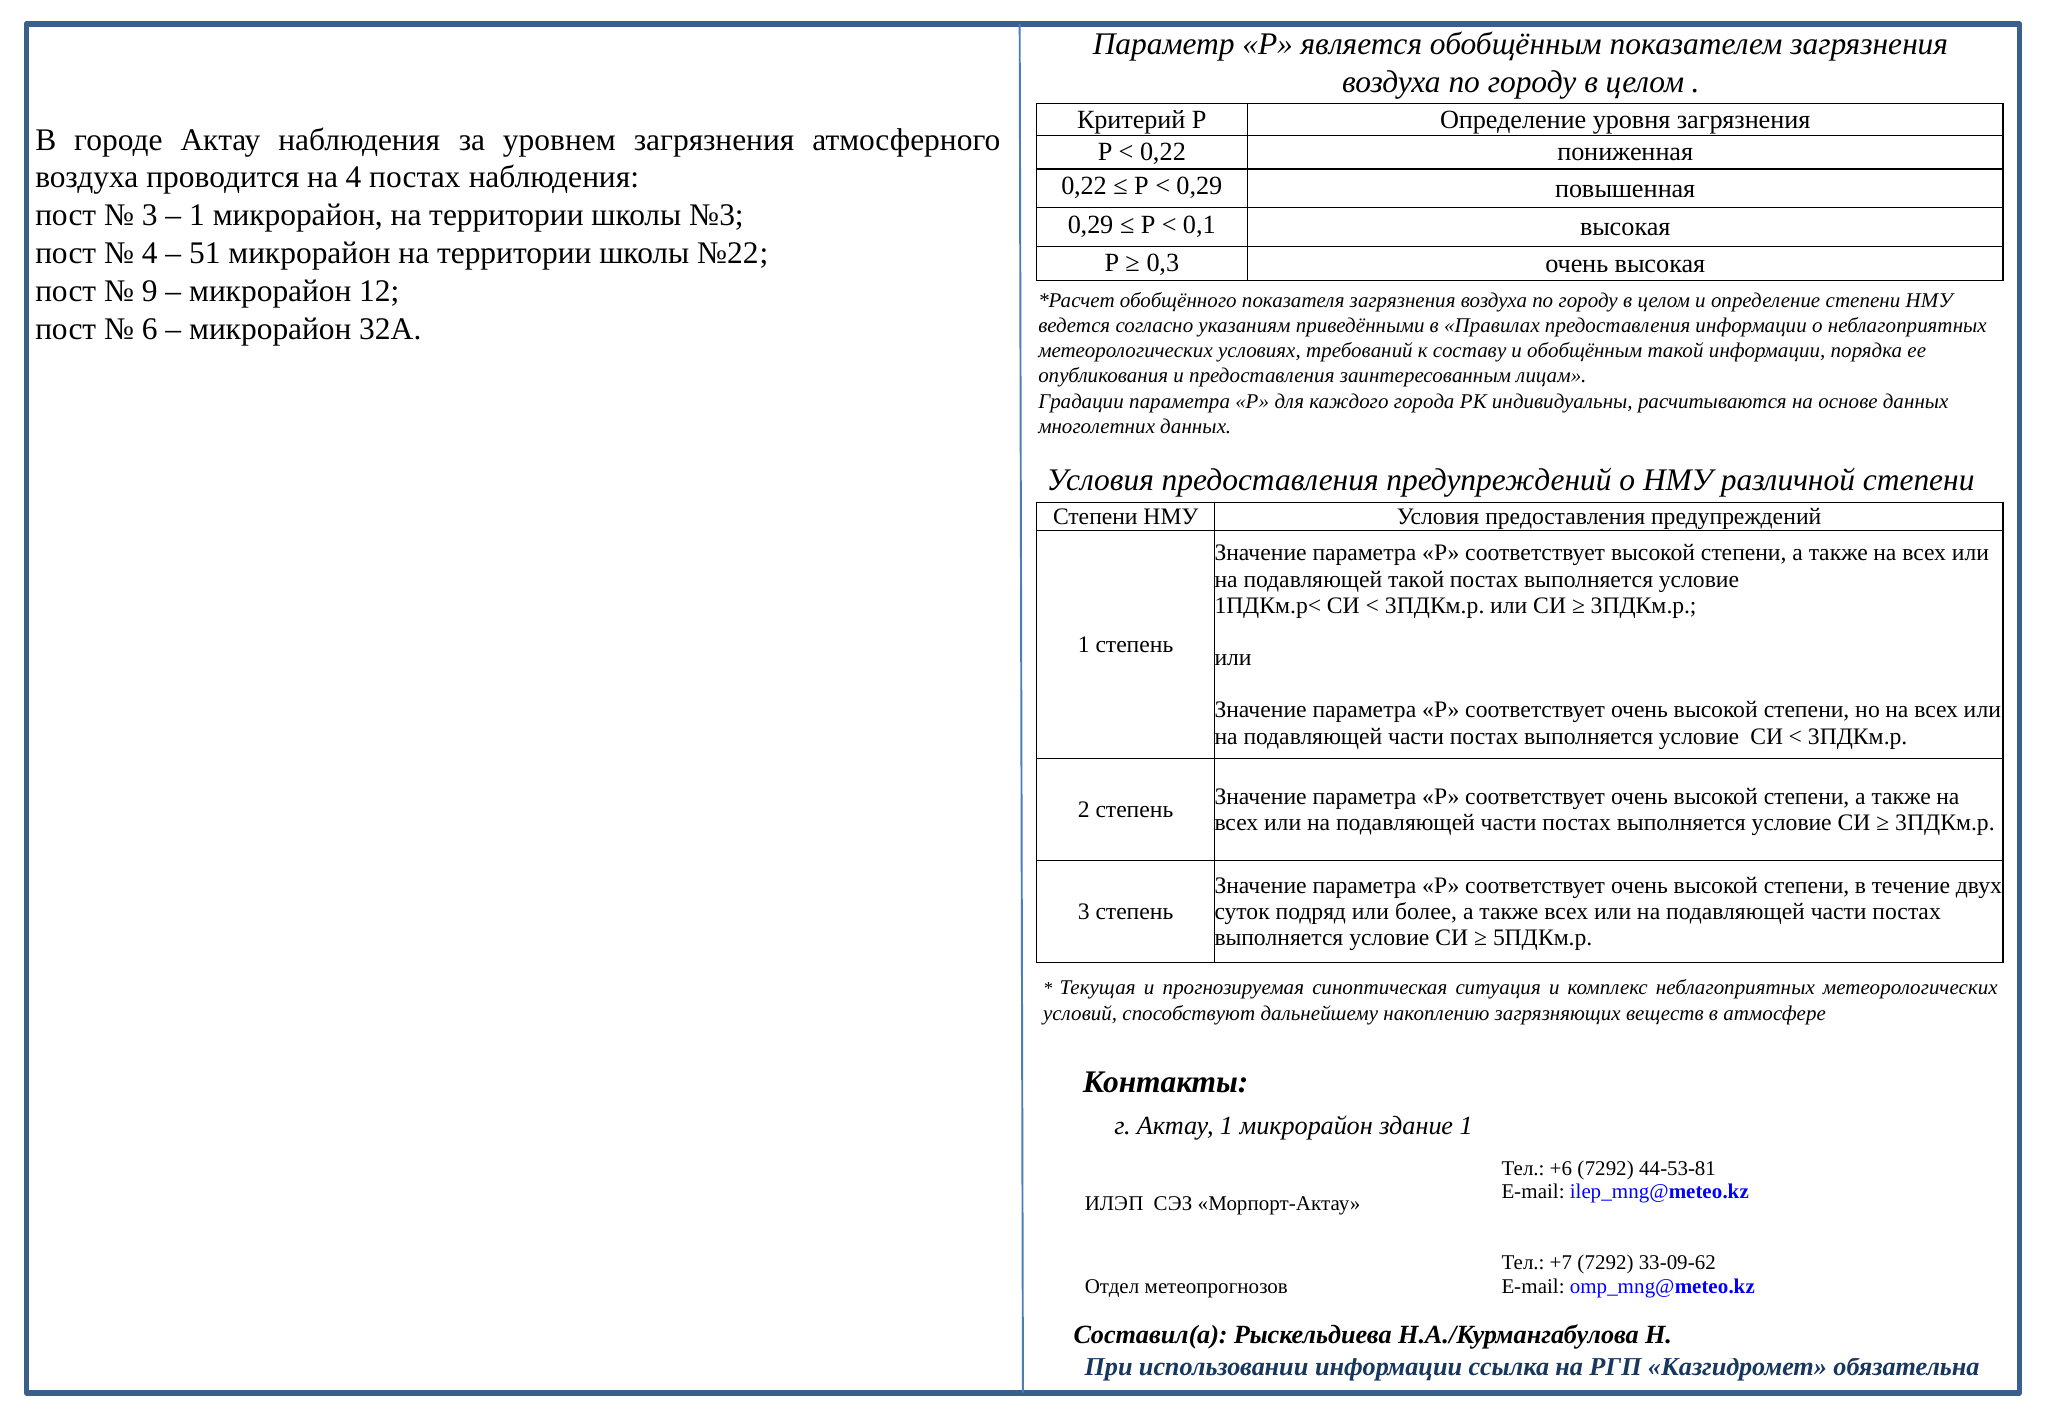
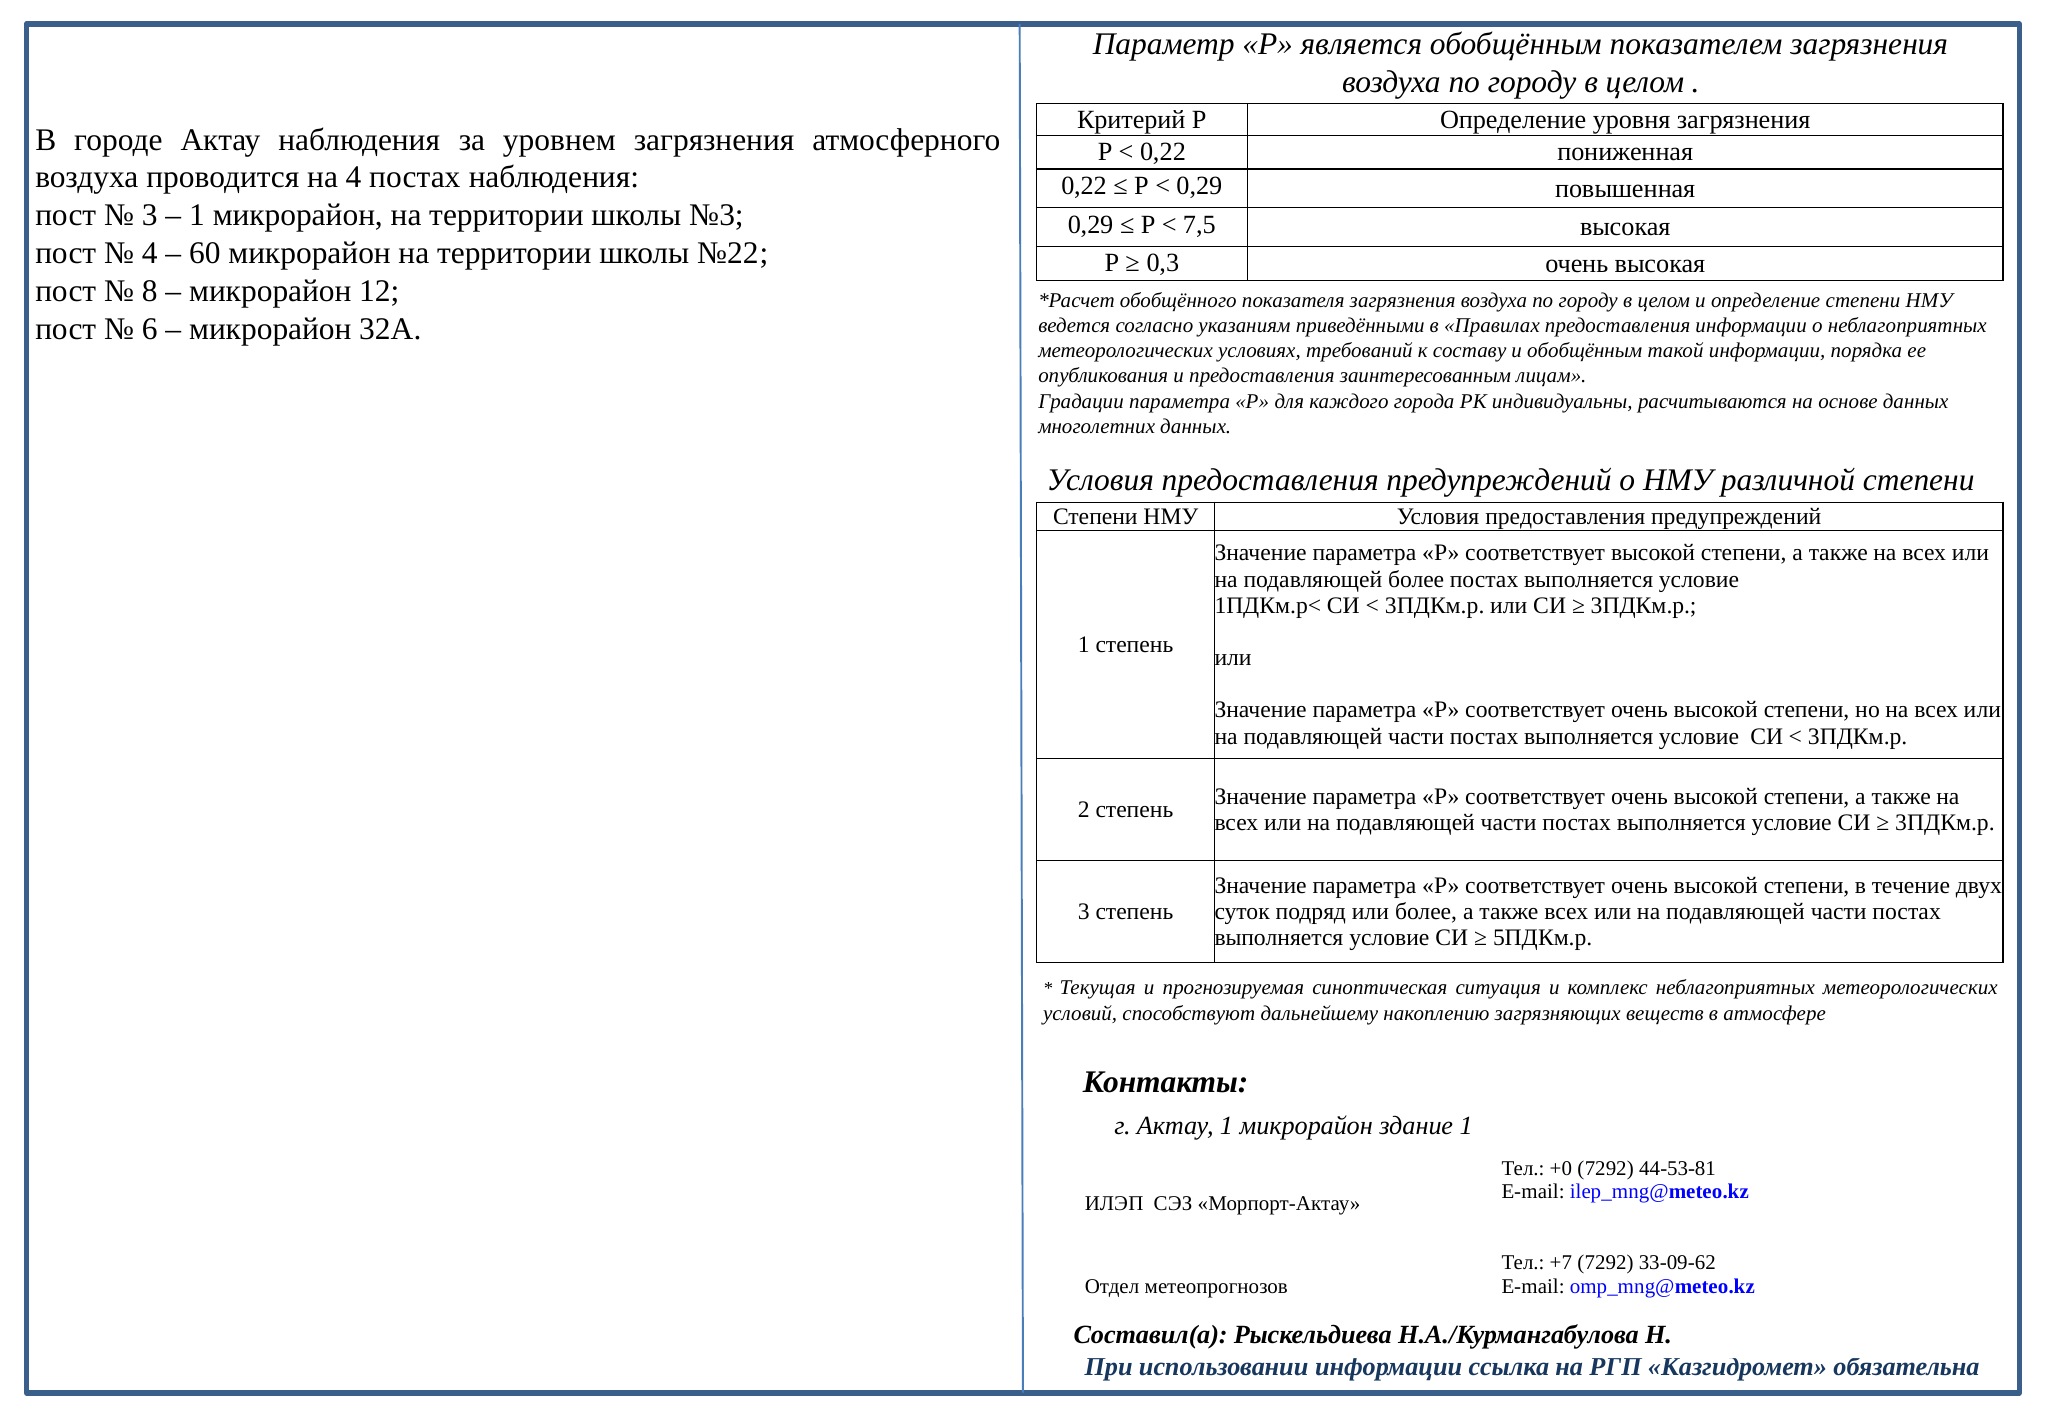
0,1: 0,1 -> 7,5 (1199, 224)
51: 51 -> 60 (205, 253)
9: 9 -> 8 (150, 291)
подавляющей такой: такой -> более (1416, 579)
+6: +6 -> +0 (1561, 1168)
